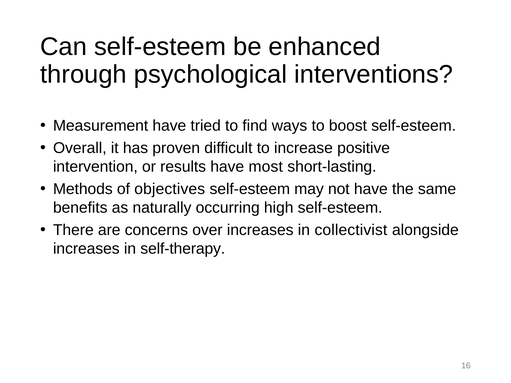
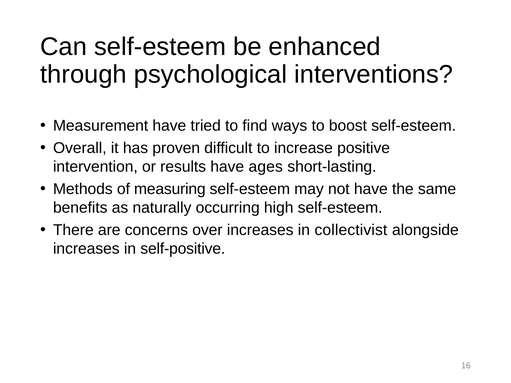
most: most -> ages (266, 167)
objectives: objectives -> measuring (170, 189)
self-therapy: self-therapy -> self-positive (183, 249)
